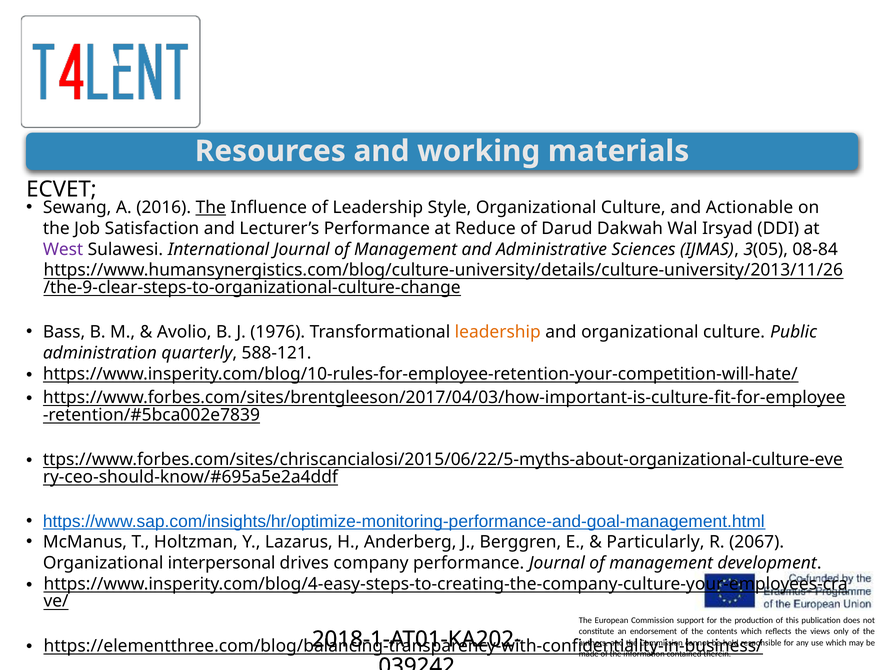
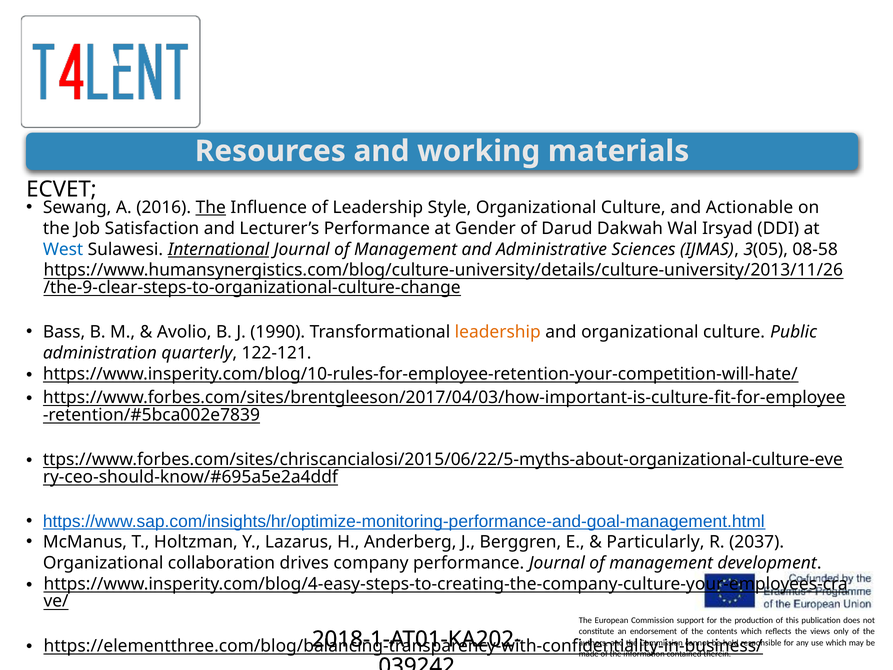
Reduce: Reduce -> Gender (485, 228)
West colour: purple -> blue (63, 249)
International underline: none -> present (218, 249)
08-84: 08-84 -> 08-58 (815, 249)
1976: 1976 -> 1990 (278, 332)
588-121: 588-121 -> 122-121 (277, 353)
2067: 2067 -> 2037 (757, 542)
interpersonal: interpersonal -> collaboration (221, 563)
